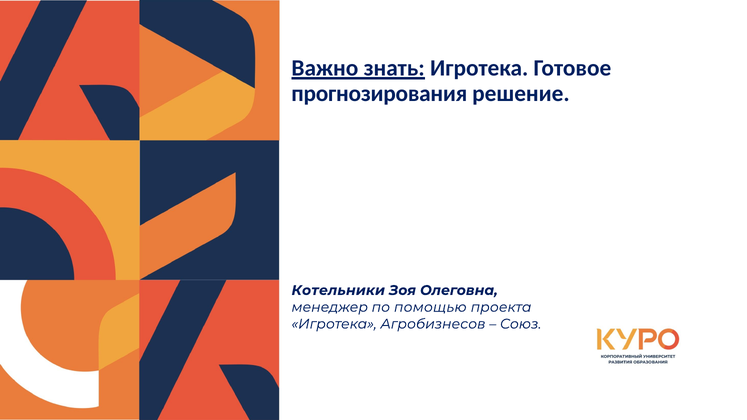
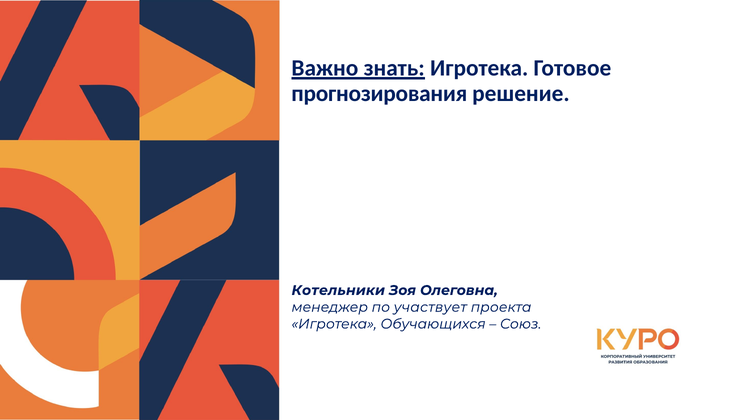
помощью: помощью -> участвует (430, 307)
Агробизнесов: Агробизнесов -> Обучающихся (433, 324)
